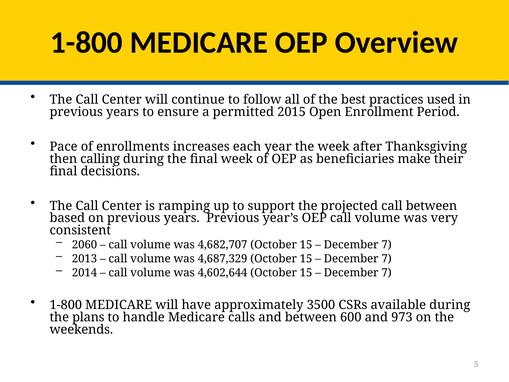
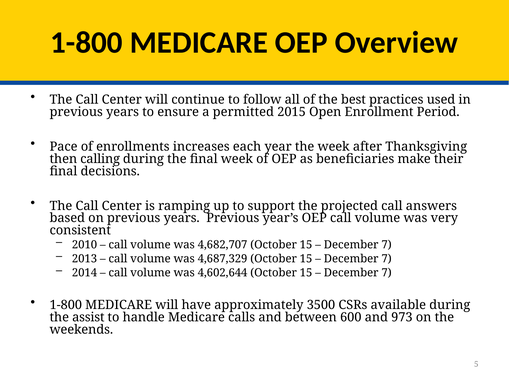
call between: between -> answers (431, 206)
2060: 2060 -> 2010 (85, 245)
plans: plans -> assist (88, 317)
